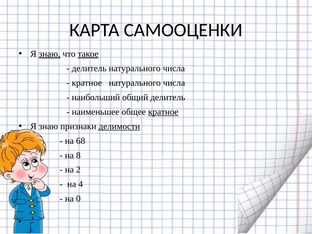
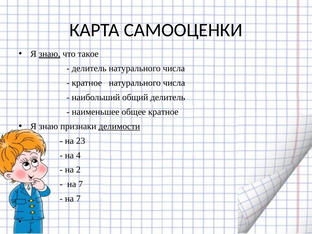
такое underline: present -> none (88, 54)
кратное underline: present -> none (163, 112)
68: 68 -> 23 (81, 141)
8: 8 -> 4 (78, 155)
4: 4 -> 7 (81, 184)
0: 0 -> 7 (78, 199)
